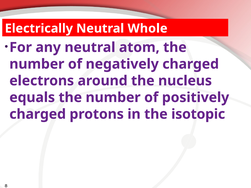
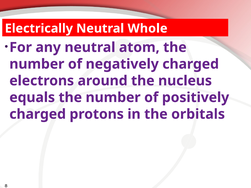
isotopic: isotopic -> orbitals (198, 114)
